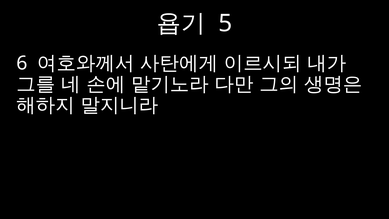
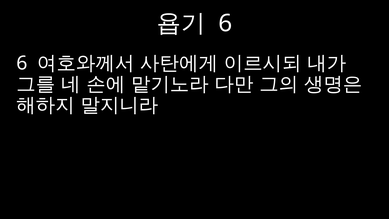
5: 5 -> 6 (225, 23)
